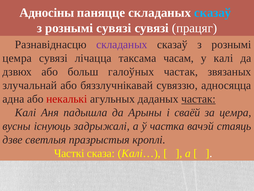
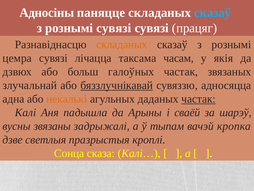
складаных colour: purple -> orange (122, 45)
у калі: калі -> якія (223, 58)
бяззлучнікавай underline: none -> present (117, 85)
некалькі colour: red -> orange (67, 99)
за цемра: цемра -> шарэў (235, 112)
існуюць: існуюць -> звязаны (52, 126)
частка: частка -> тыпам (167, 126)
стаяць: стаяць -> кропка (234, 126)
Часткі: Часткі -> Сонца (69, 153)
